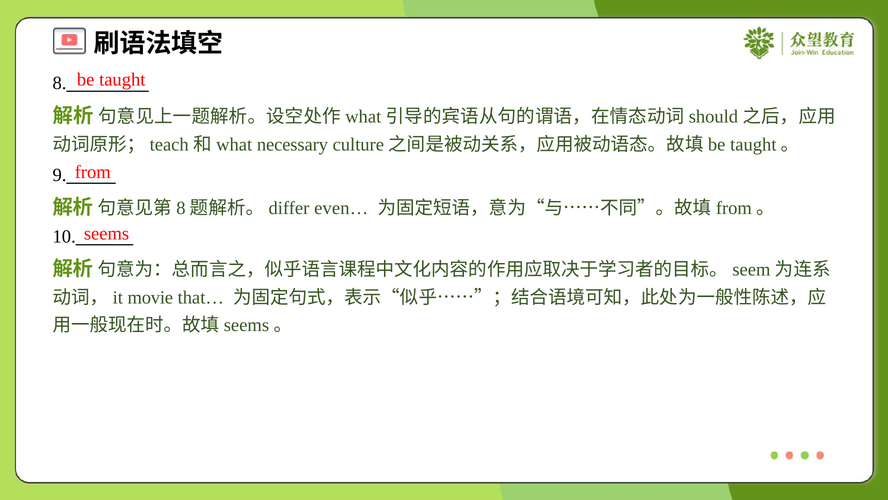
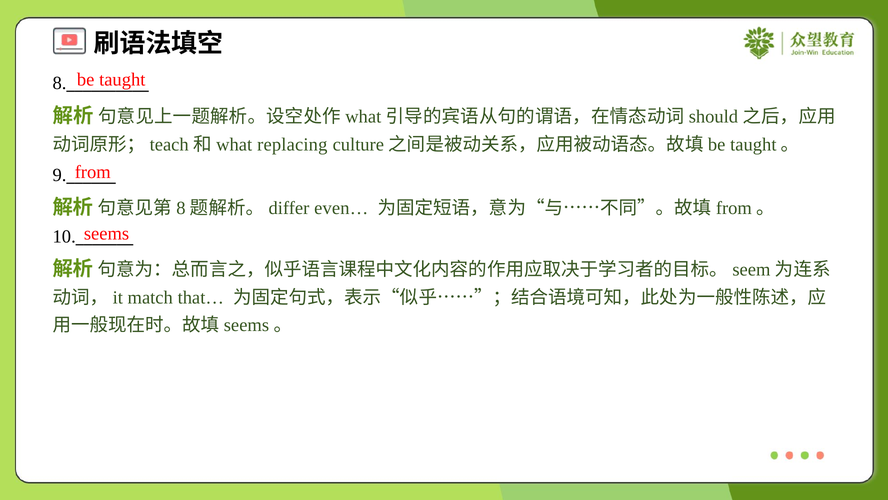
necessary: necessary -> replacing (292, 145)
movie: movie -> match (150, 297)
